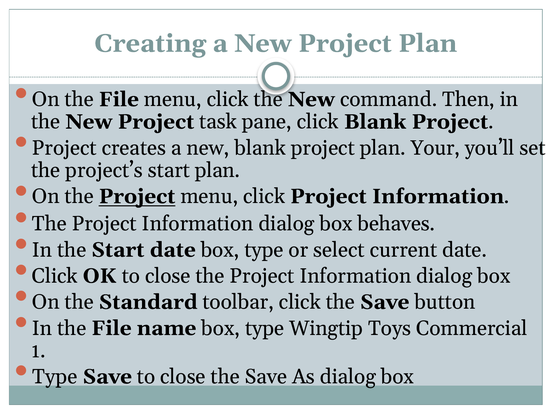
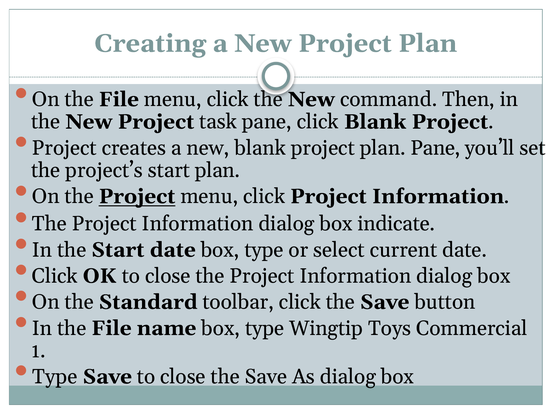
plan Your: Your -> Pane (435, 148)
behaves: behaves -> indicate (396, 224)
